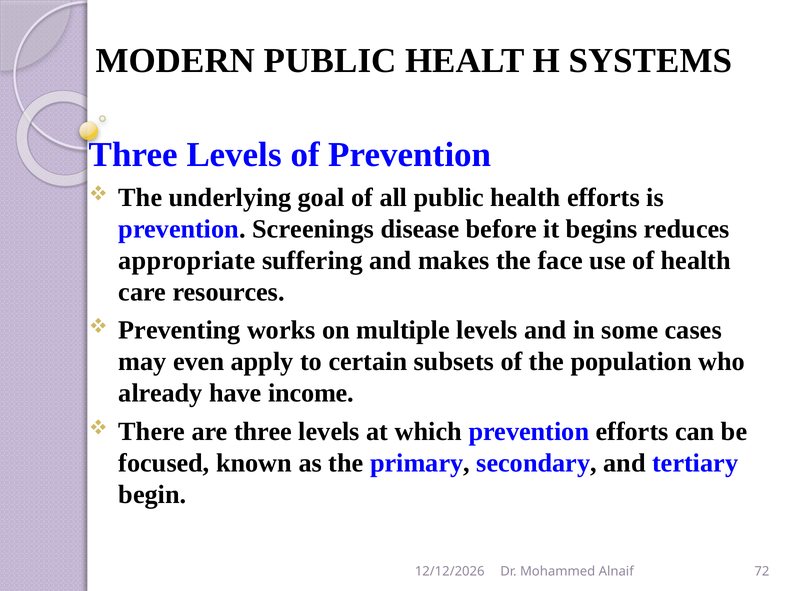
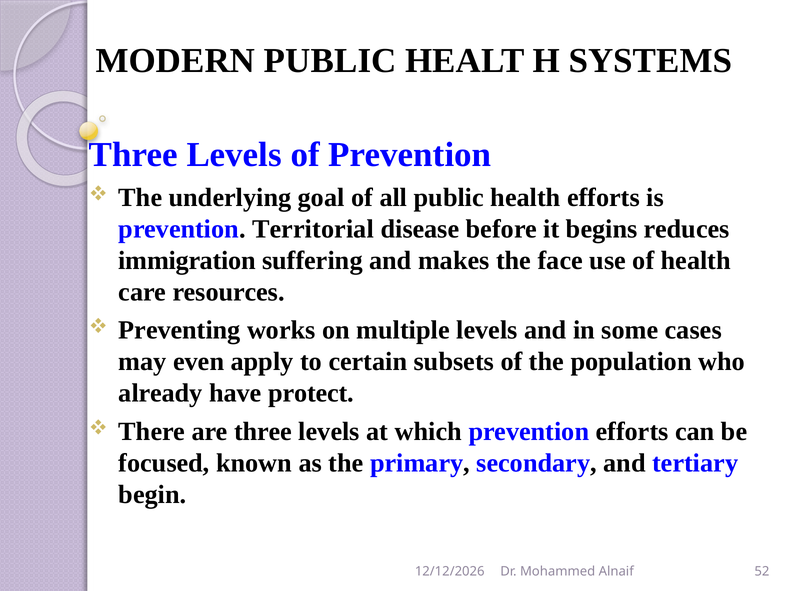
Screenings: Screenings -> Territorial (313, 229)
appropriate: appropriate -> immigration (187, 261)
income: income -> protect (311, 393)
72: 72 -> 52 (762, 571)
